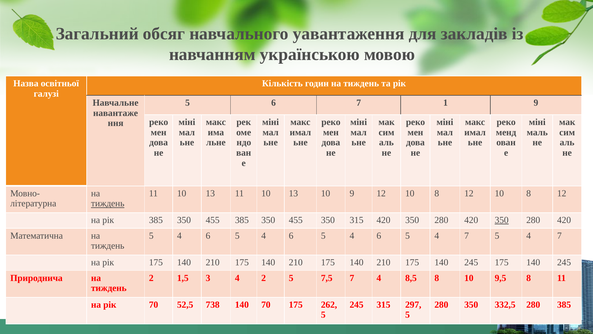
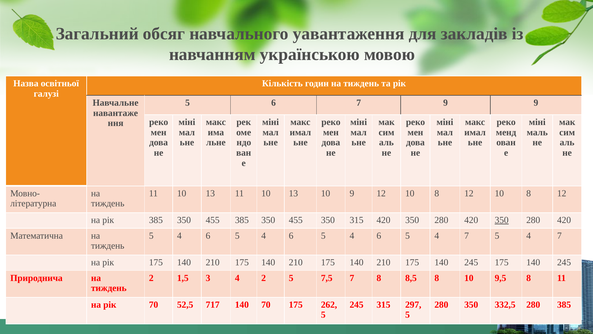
7 1: 1 -> 9 (446, 103)
тиждень underline: present -> none (108, 203)
7 4: 4 -> 8 (379, 278)
738: 738 -> 717 (213, 304)
